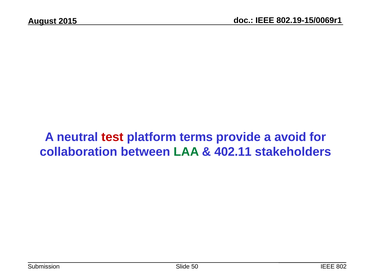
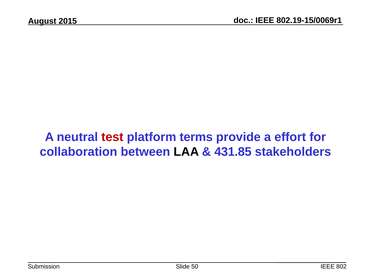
avoid: avoid -> effort (290, 137)
LAA colour: green -> black (186, 152)
402.11: 402.11 -> 431.85 (233, 152)
